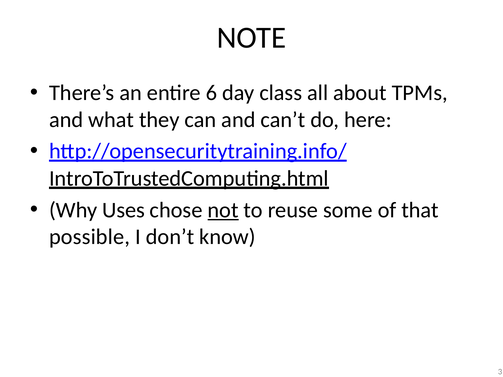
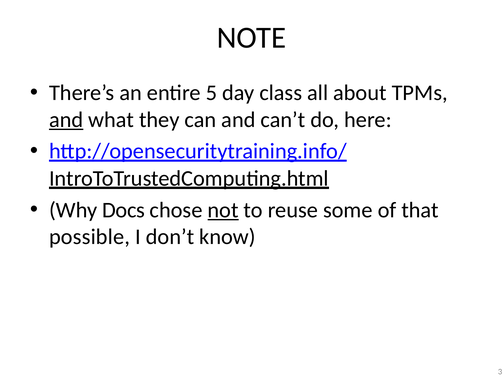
6: 6 -> 5 (211, 93)
and underline: none -> present (66, 120)
Uses: Uses -> Docs (124, 210)
